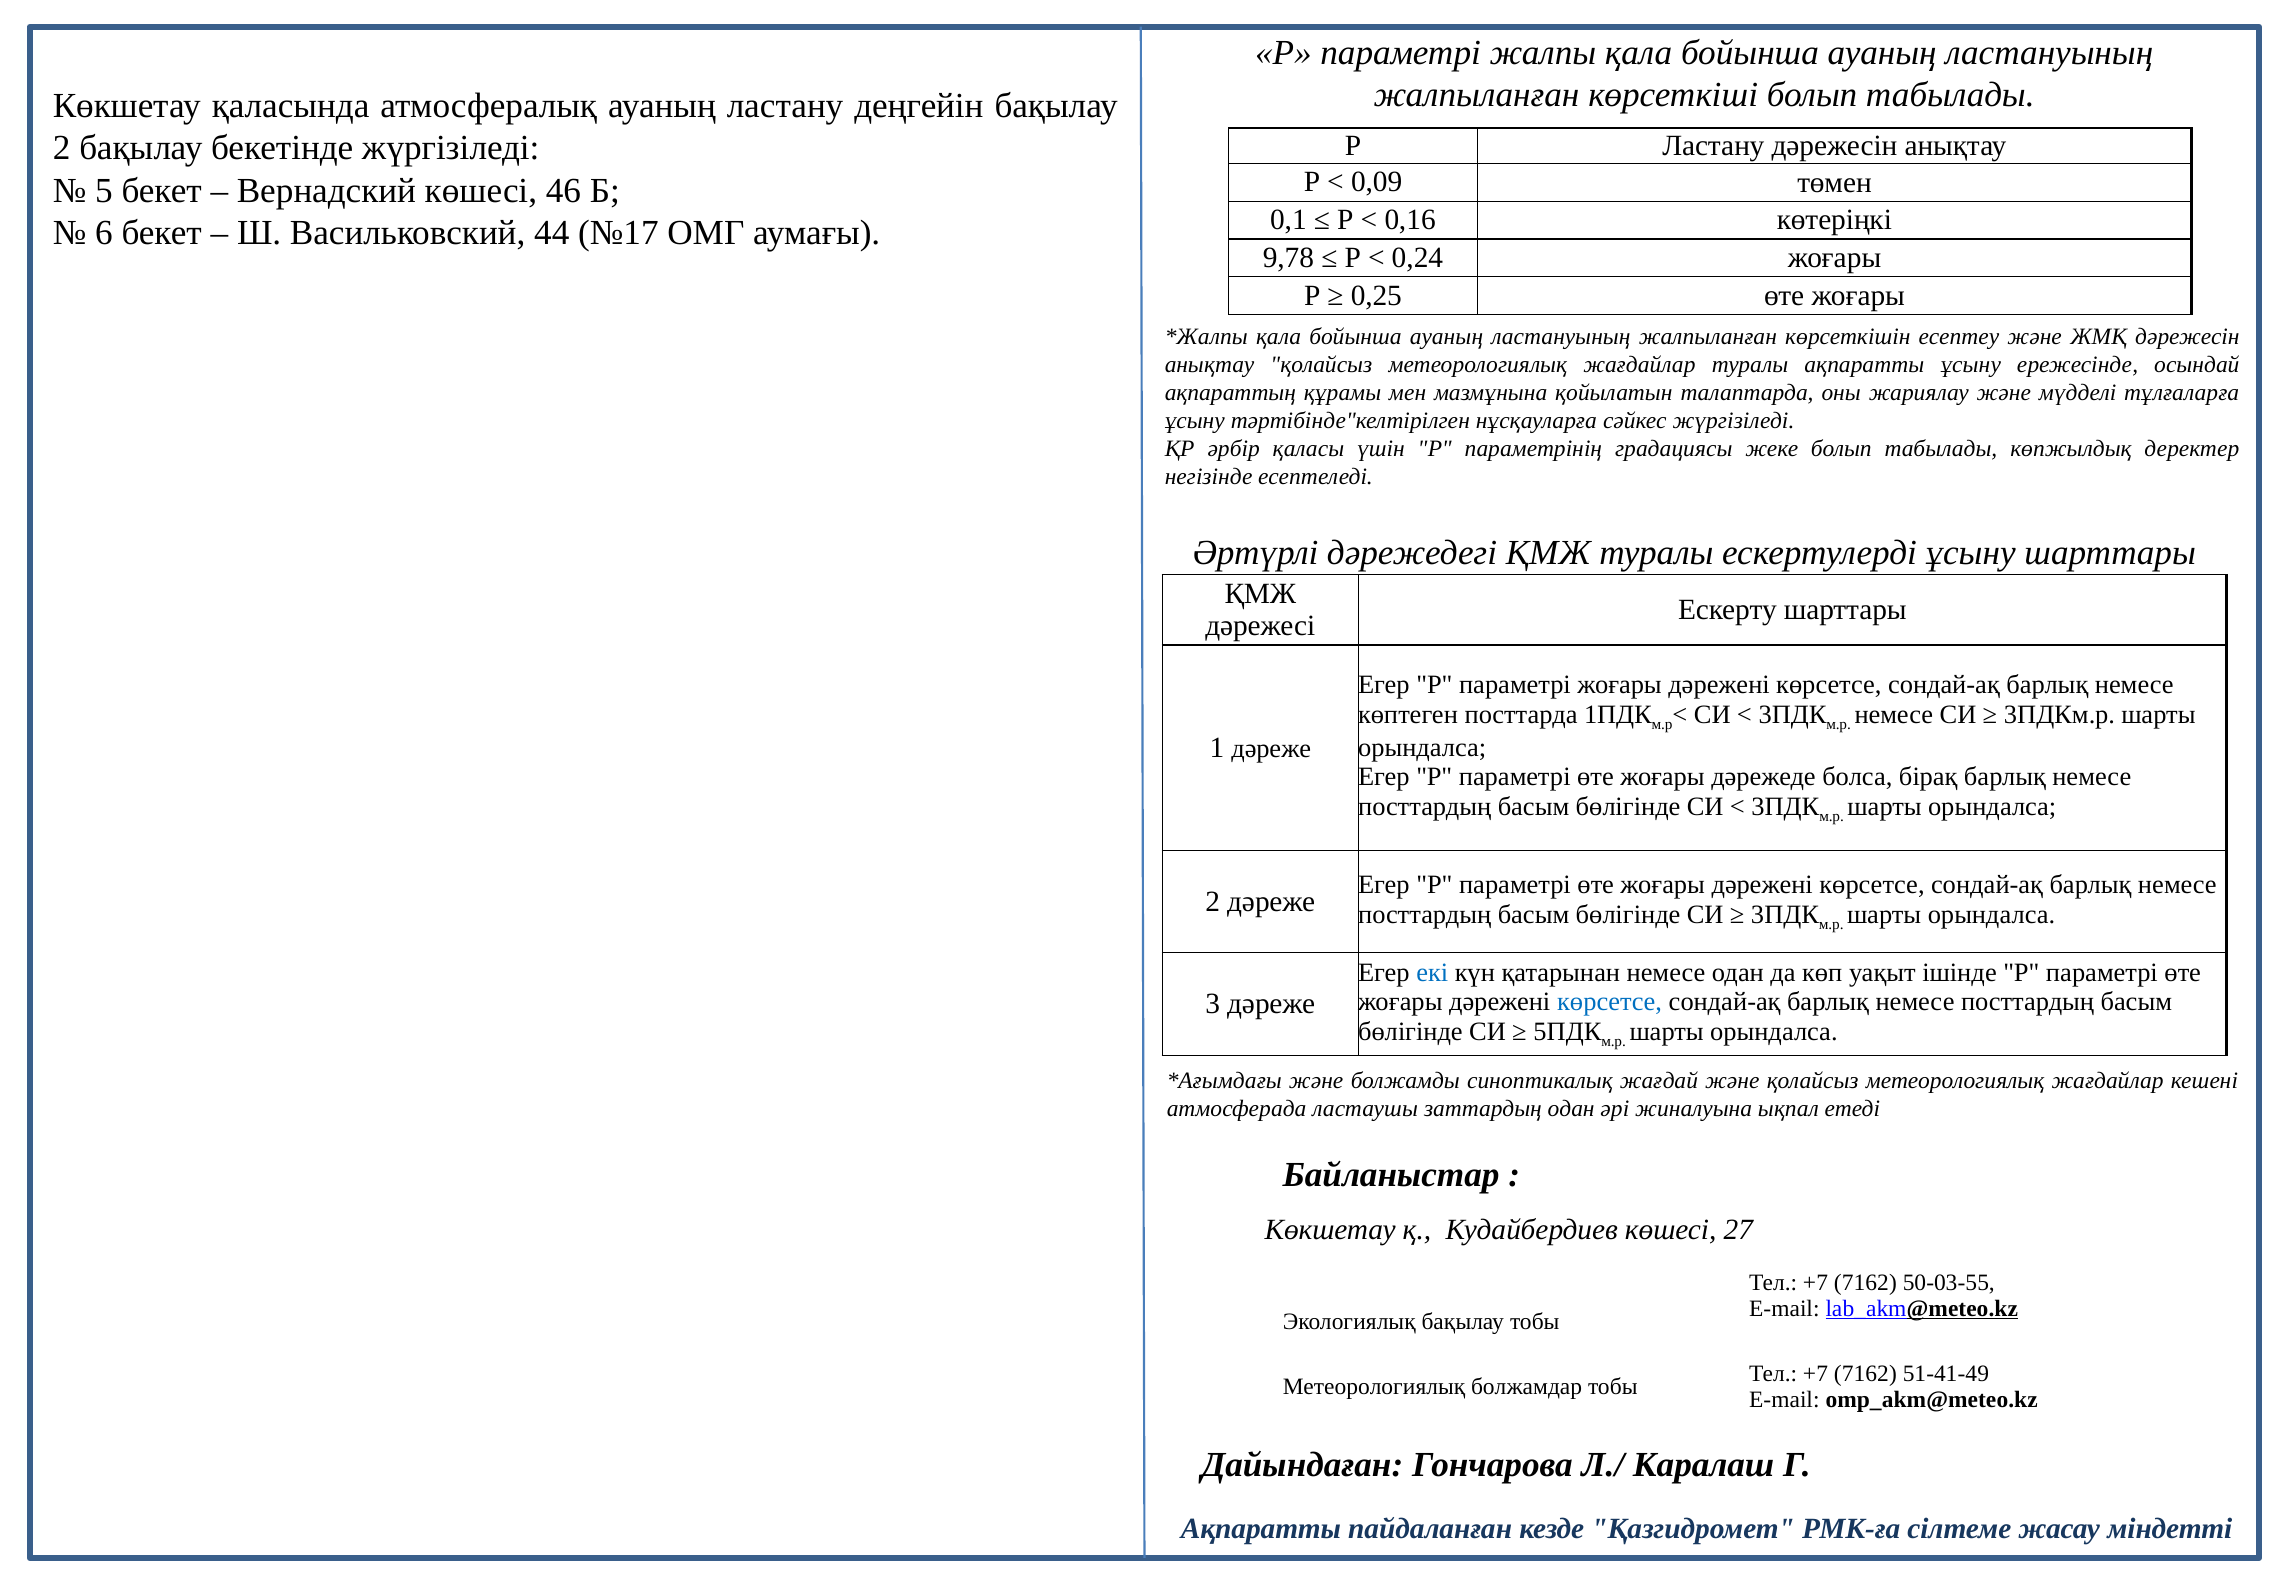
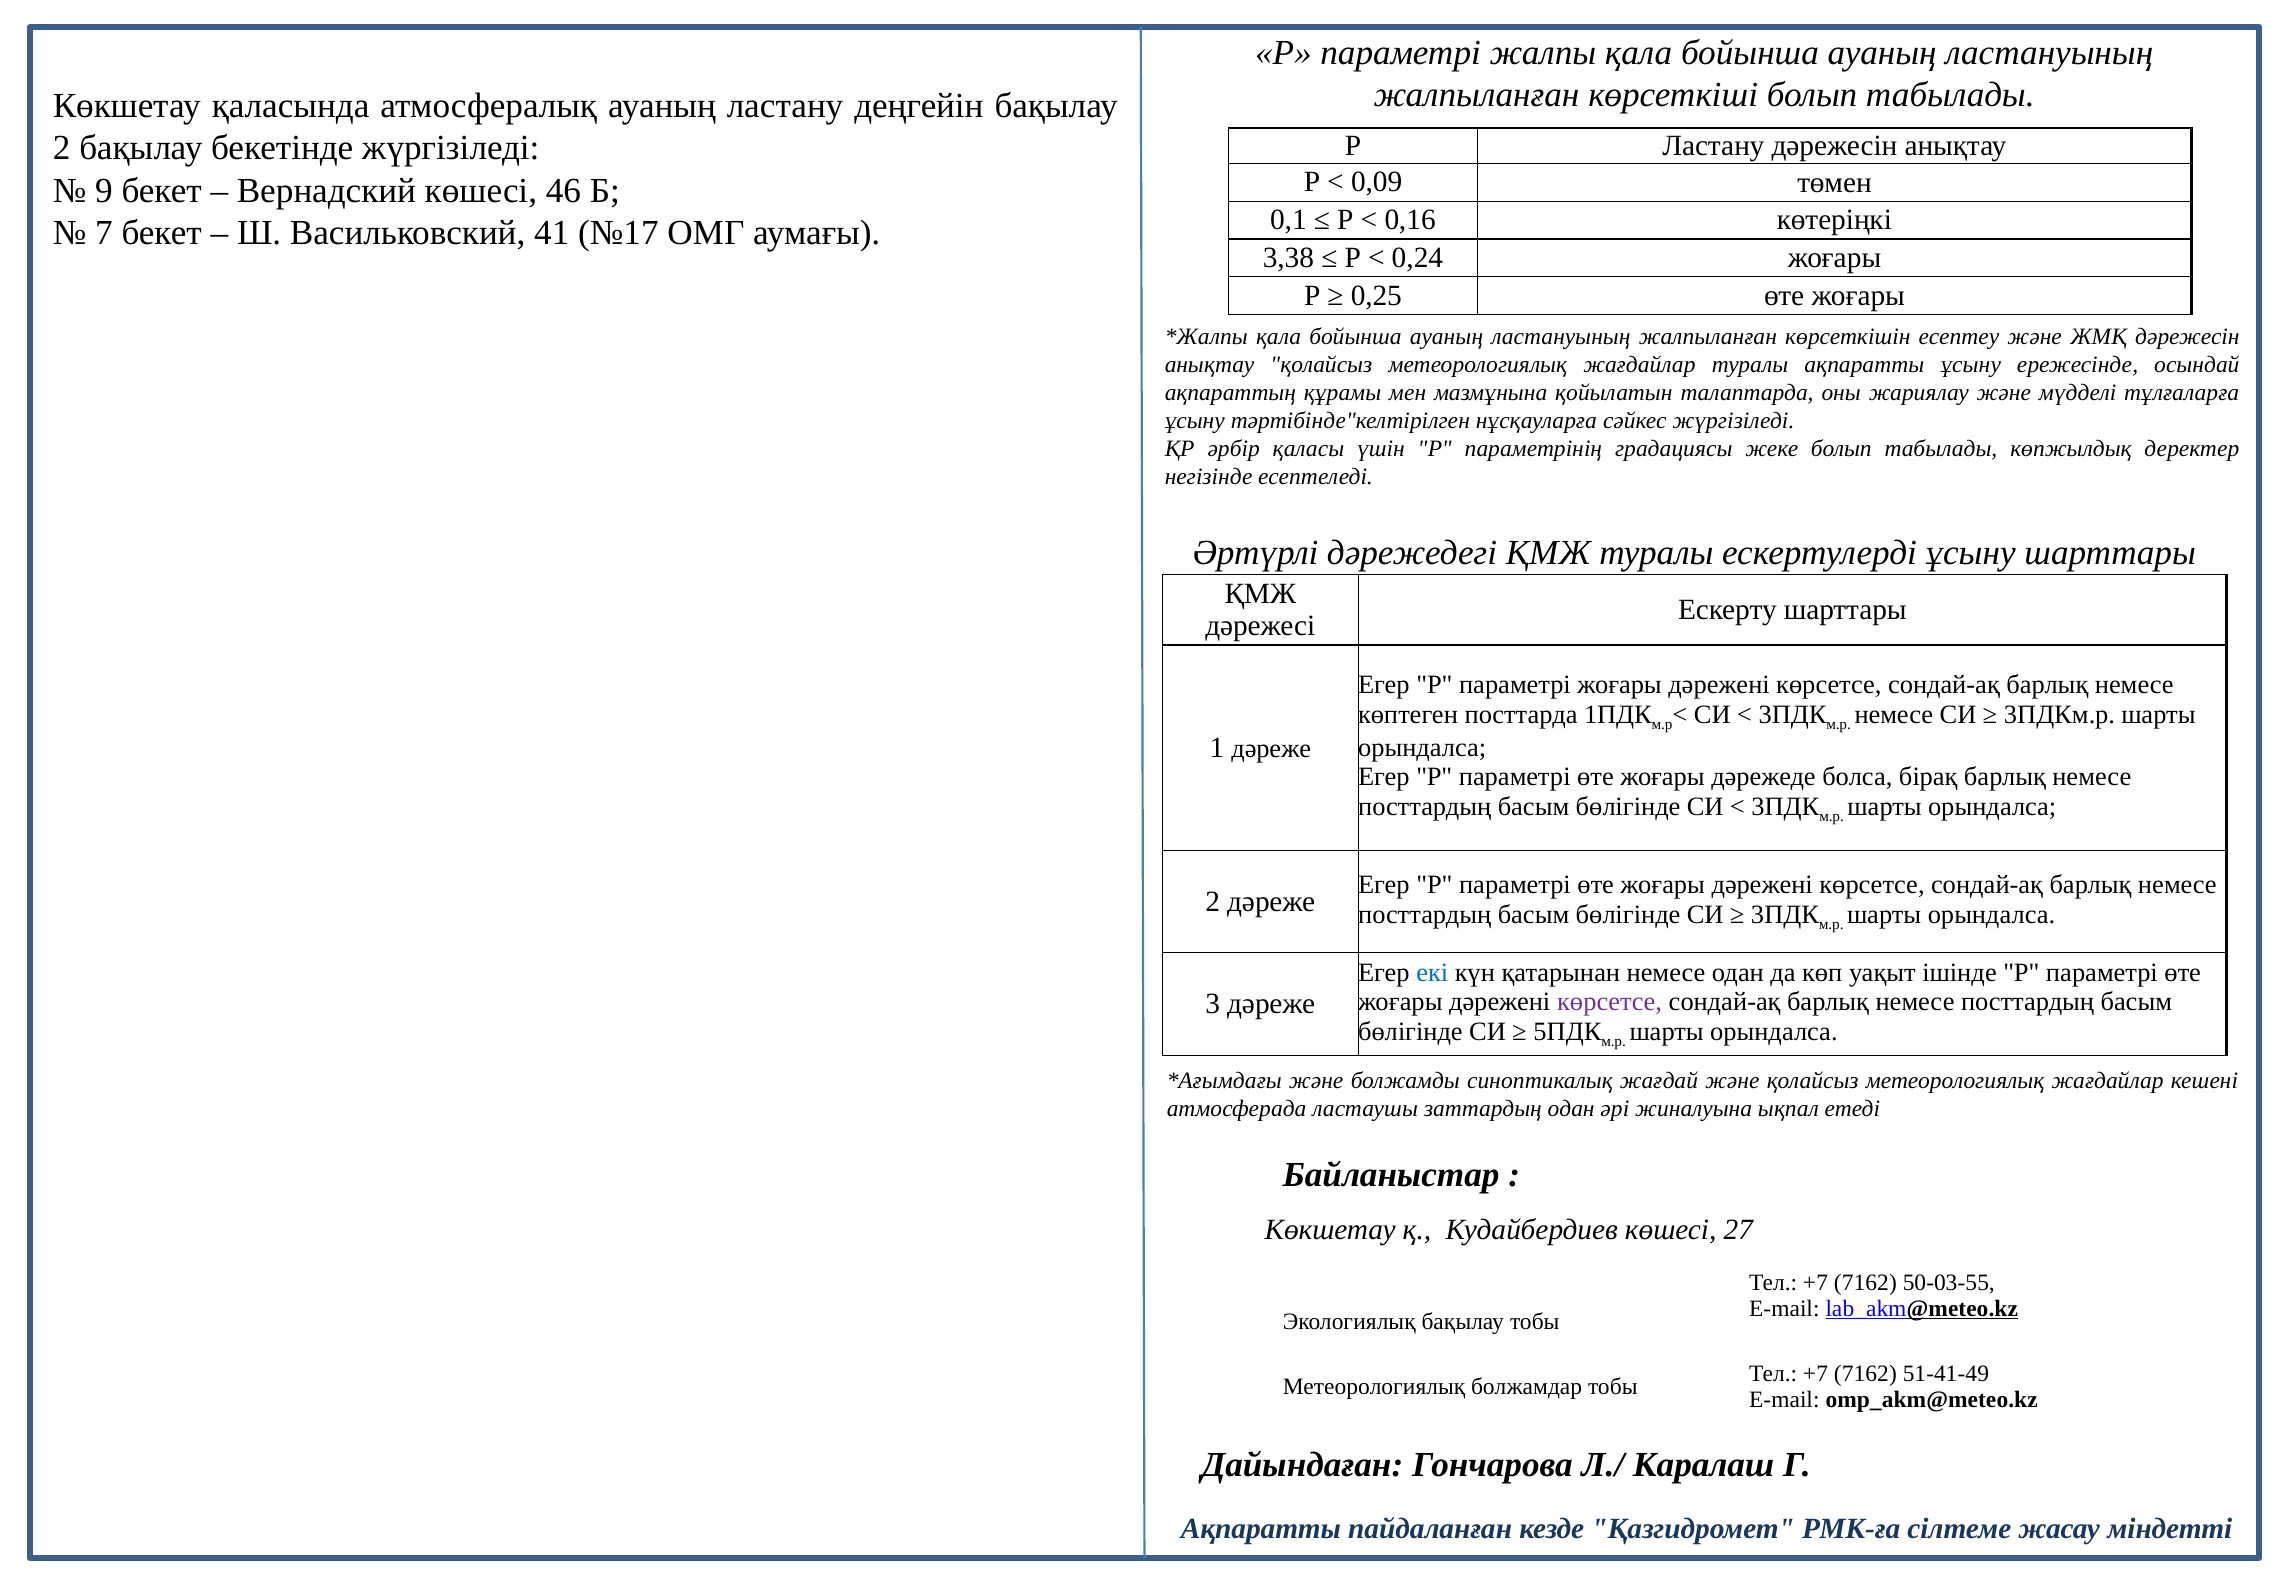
5: 5 -> 9 (104, 190)
6: 6 -> 7 (104, 233)
44: 44 -> 41 (552, 233)
9,78: 9,78 -> 3,38 (1288, 258)
көрсетсе colour: blue -> purple (1610, 1002)
